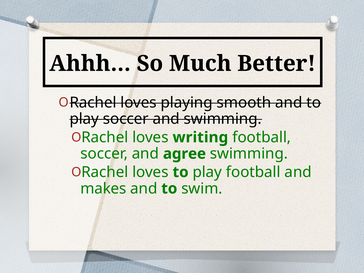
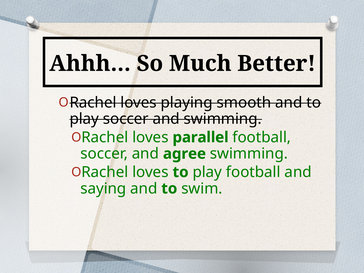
writing: writing -> parallel (201, 137)
makes: makes -> saying (103, 189)
